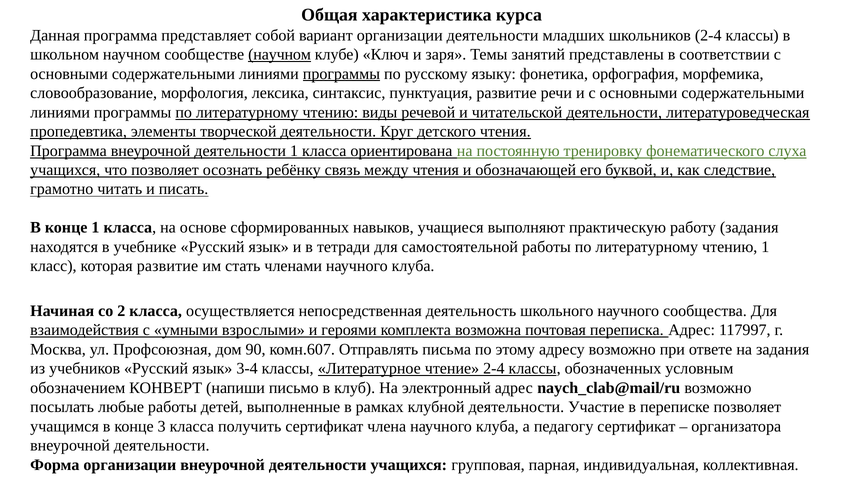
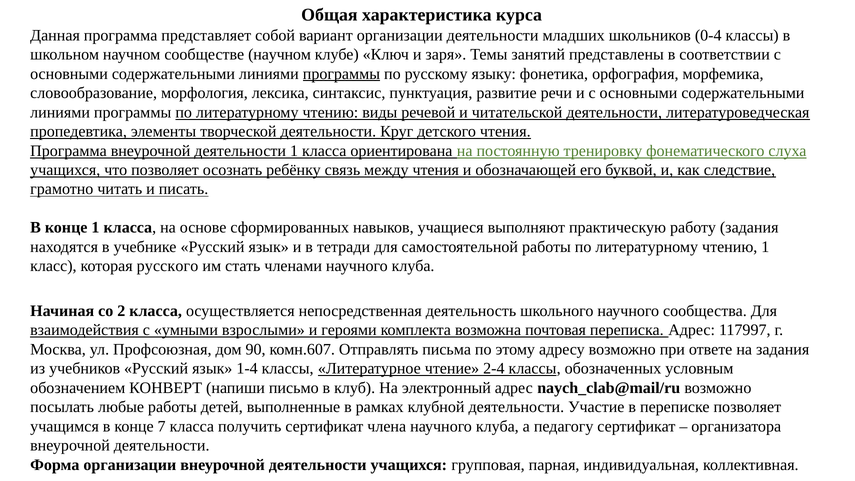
школьников 2-4: 2-4 -> 0-4 (708, 35)
научном underline: present -> none (280, 55)
которая развитие: развитие -> русского (167, 266)
3-4: 3-4 -> 1-4 (247, 368)
3: 3 -> 7 (162, 426)
